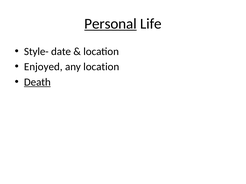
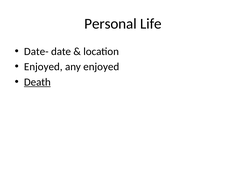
Personal underline: present -> none (111, 24)
Style-: Style- -> Date- (36, 52)
any location: location -> enjoyed (101, 67)
